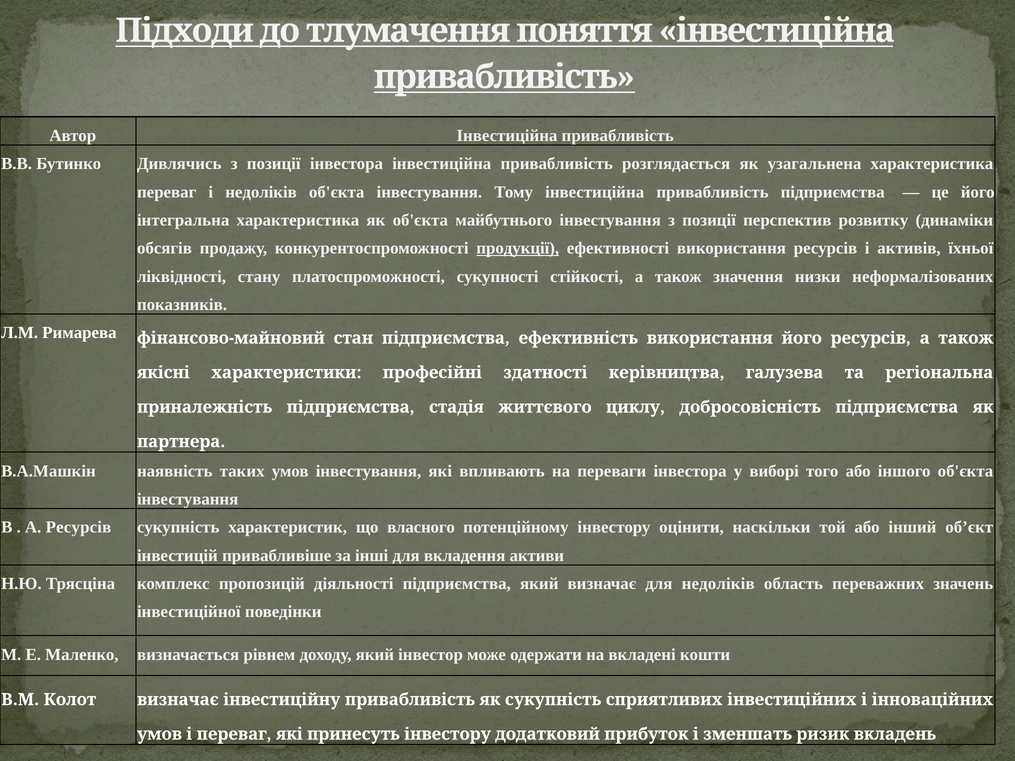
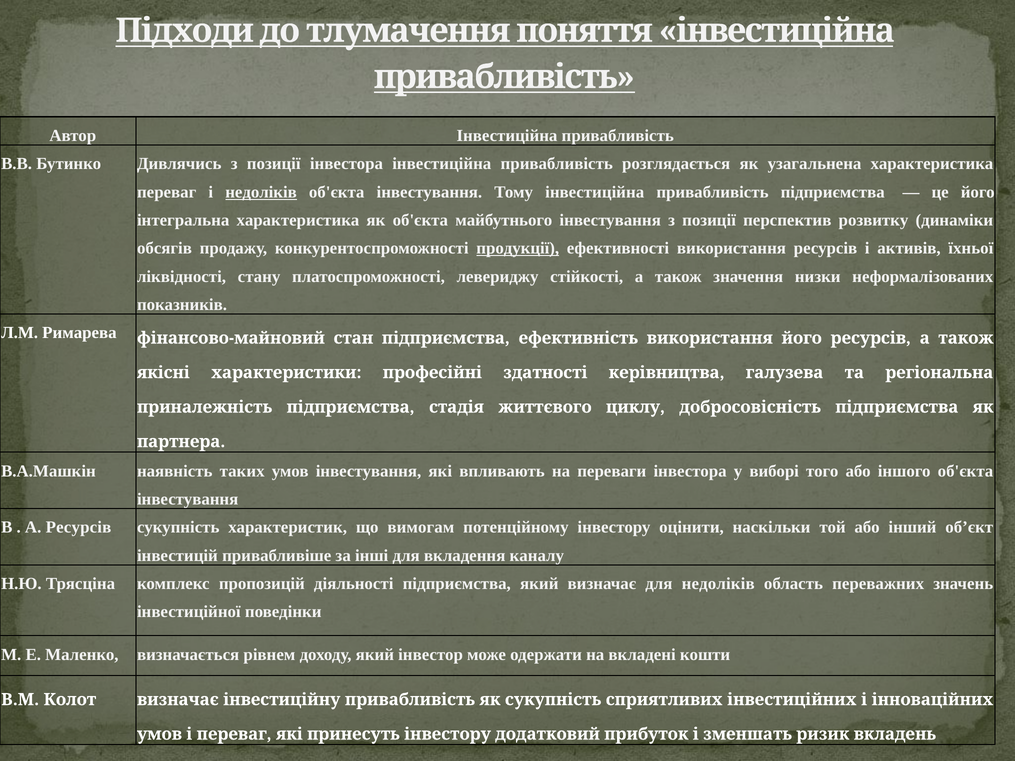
недоліків underline: none -> present (261, 192)
сукупності: сукупності -> левериджу (498, 277)
власного: власного -> вимогам (421, 528)
активи: активи -> каналу (537, 556)
